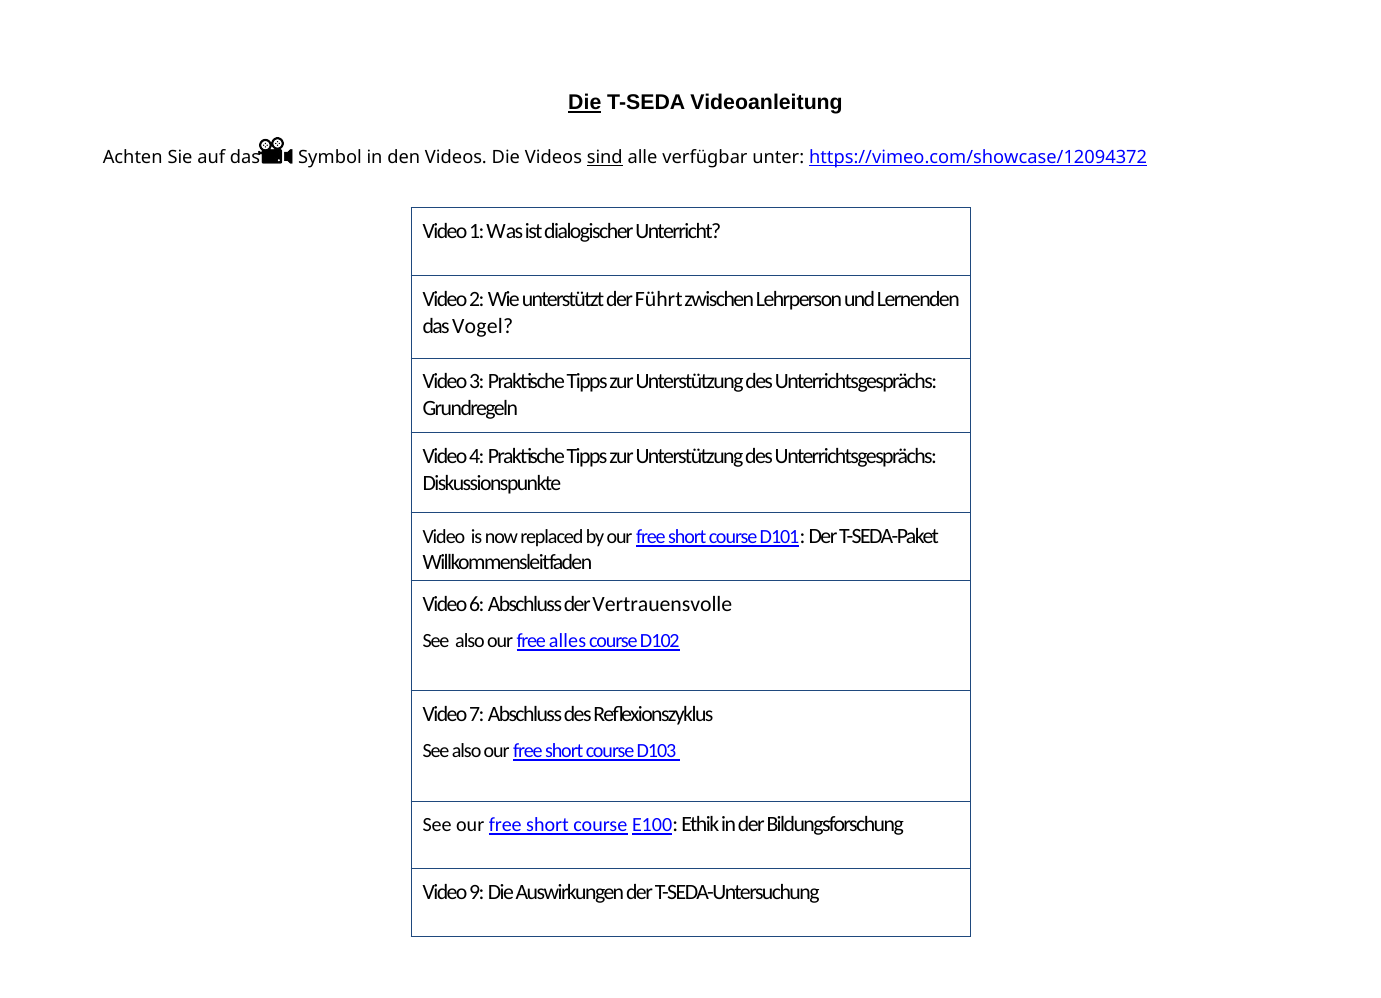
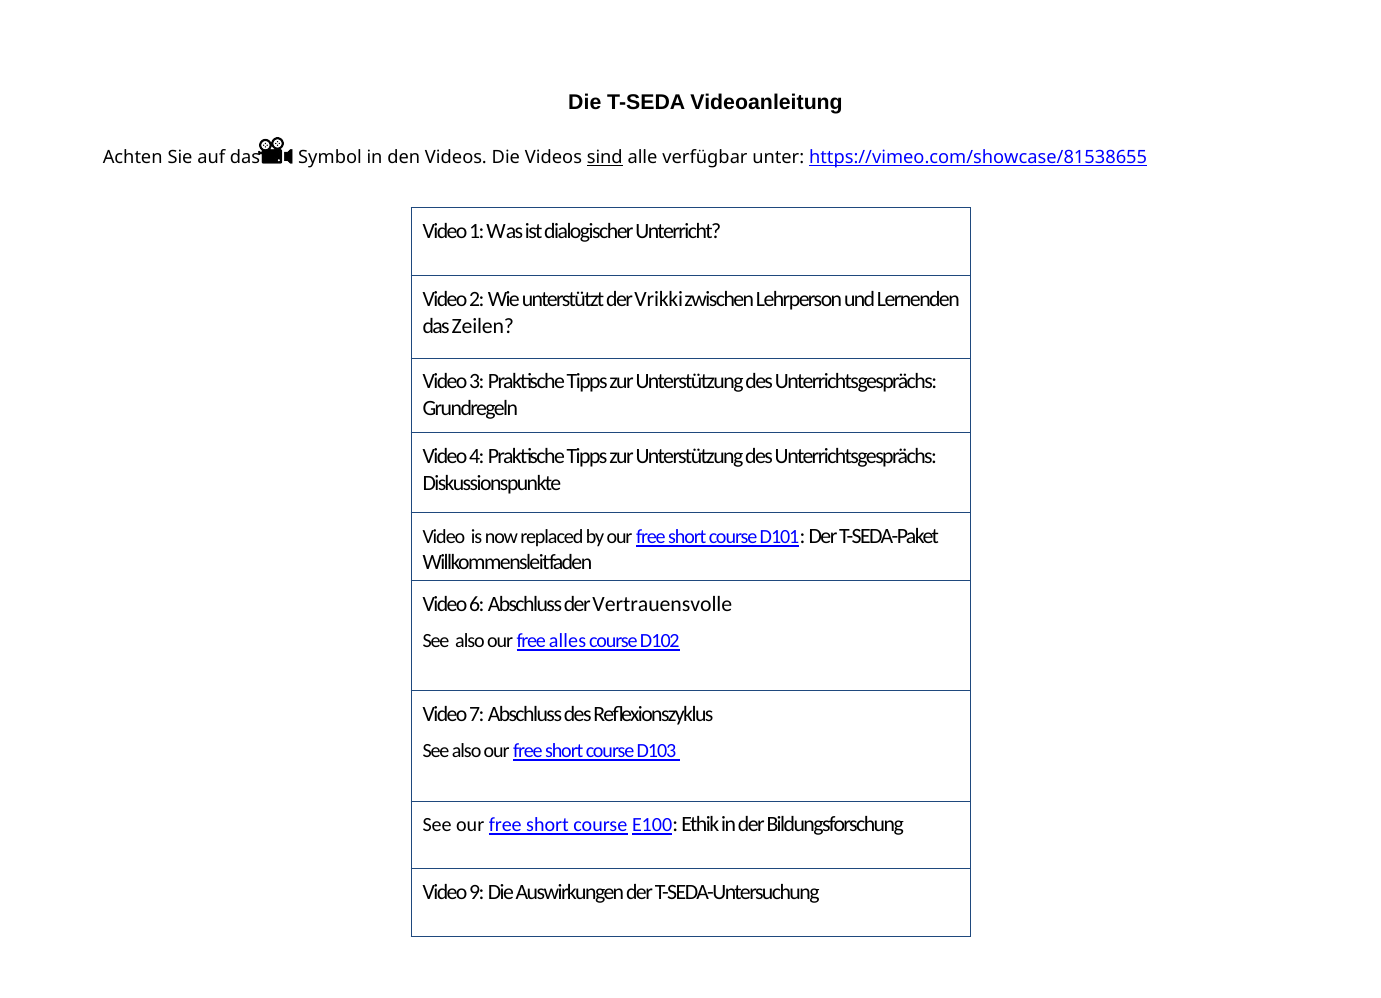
Die underline: present -> none (585, 103)
https://vimeo.com/showcase/12094372: https://vimeo.com/showcase/12094372 -> https://vimeo.com/showcase/81538655 (978, 157)
Führt: Führt -> Vrikki (659, 299)
Vogel: Vogel -> Zeilen (483, 326)
